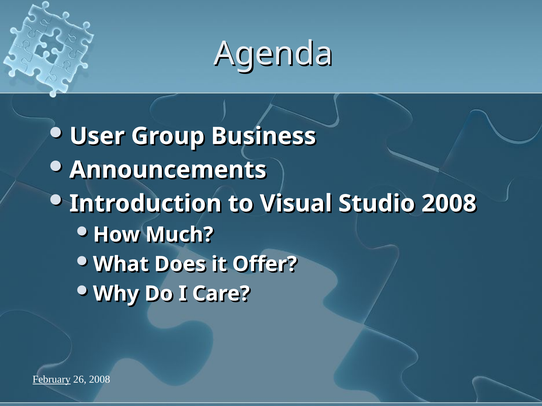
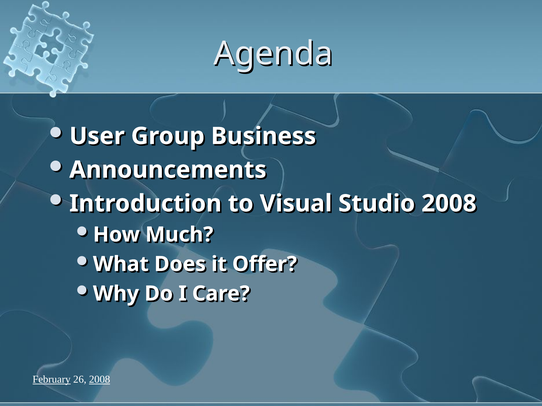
2008 underline: none -> present (100, 380)
